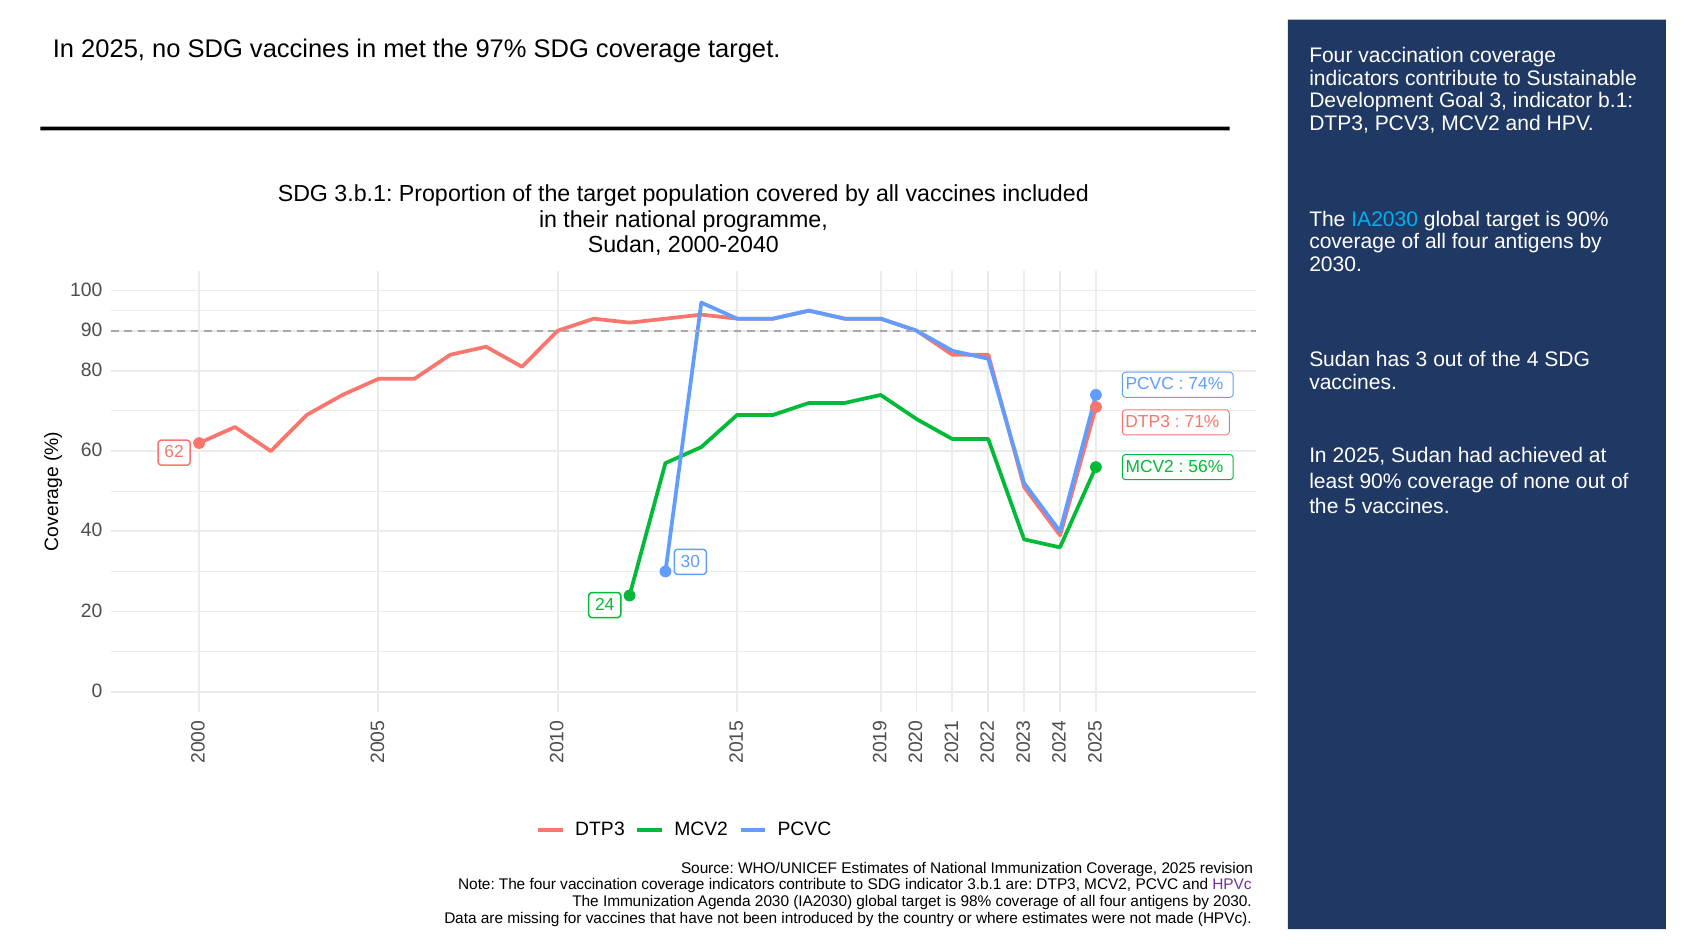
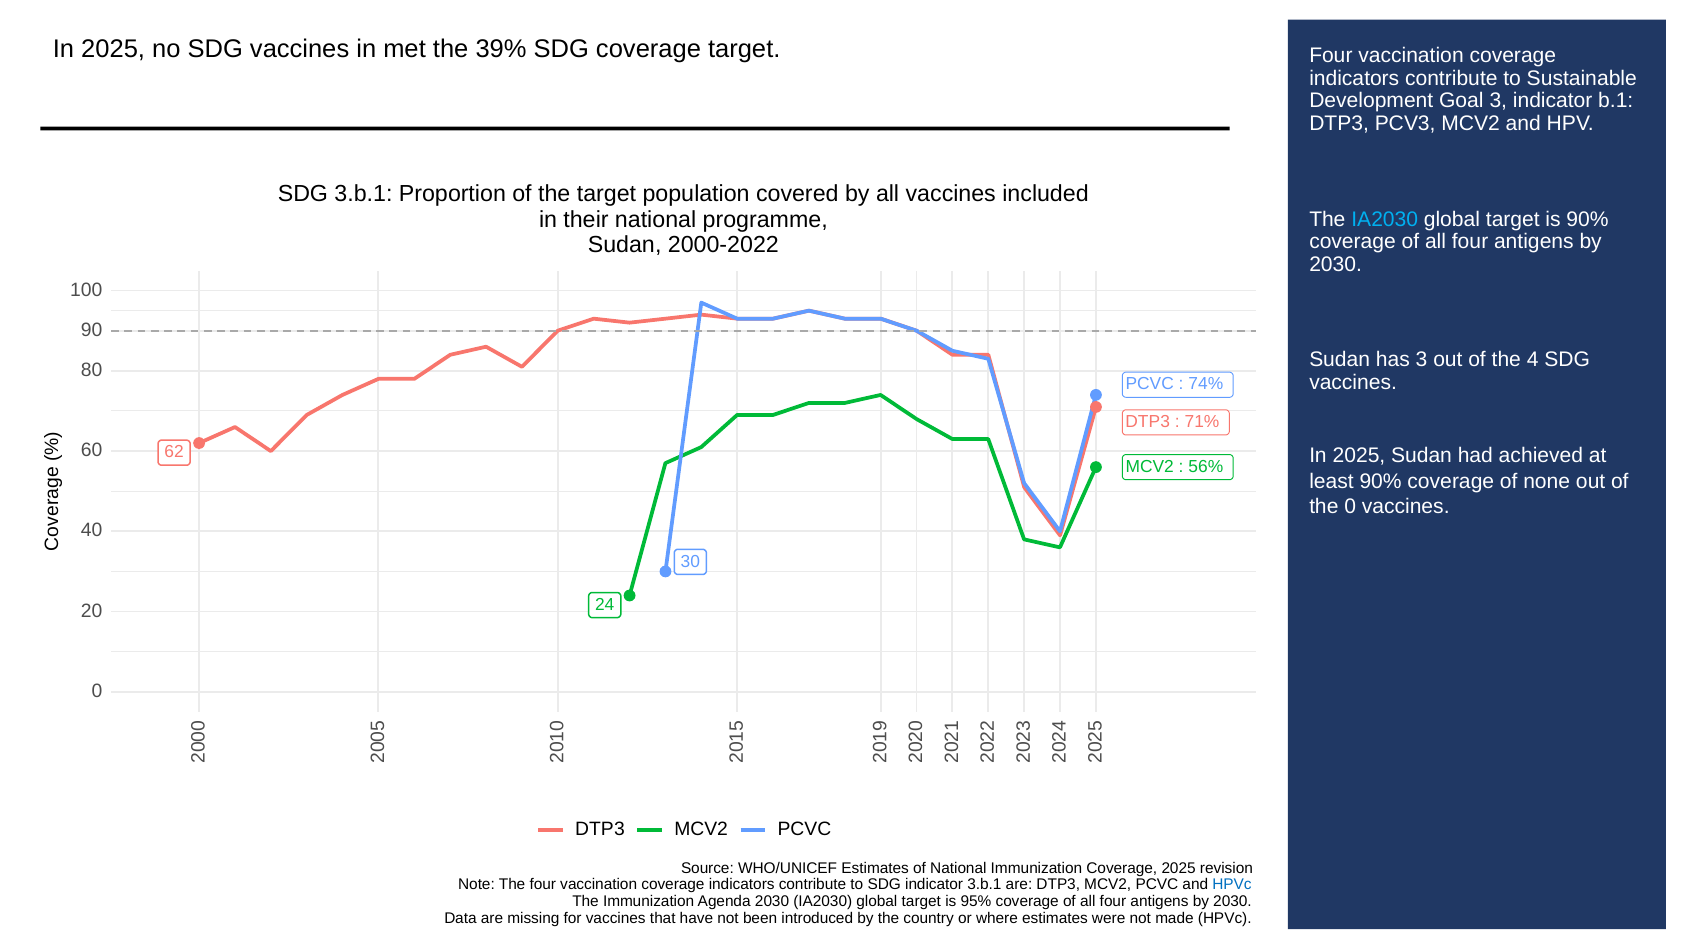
97%: 97% -> 39% (501, 49)
2000-2040: 2000-2040 -> 2000-2022 (723, 245)
the 5: 5 -> 0 (1350, 507)
HPVc colour: purple -> blue (1232, 885)
98%: 98% -> 95% (976, 901)
